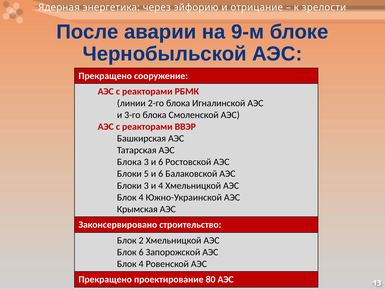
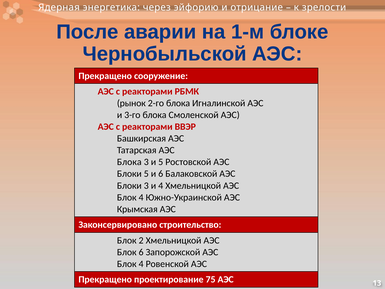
9-м: 9-м -> 1-м (248, 32)
линии: линии -> рынок (131, 103)
3 и 6: 6 -> 5 (161, 162)
80: 80 -> 75 (211, 279)
